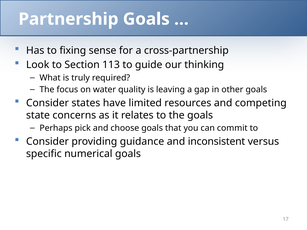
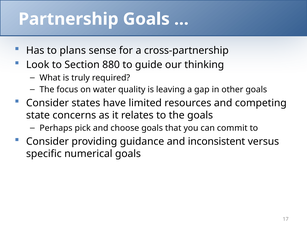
fixing: fixing -> plans (73, 51)
113: 113 -> 880 (111, 65)
